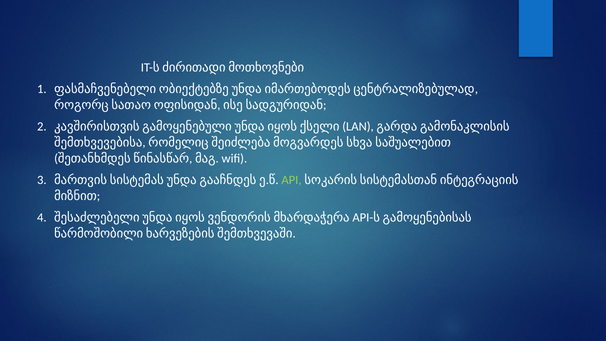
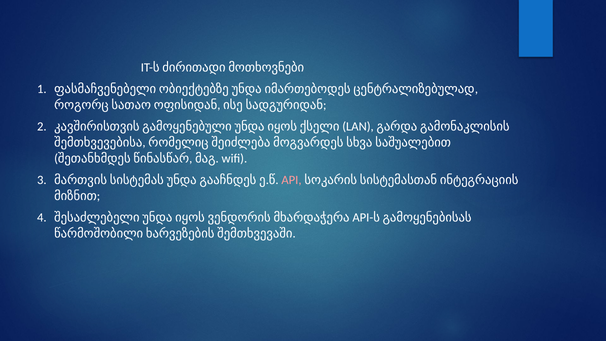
API colour: light green -> pink (292, 180)
